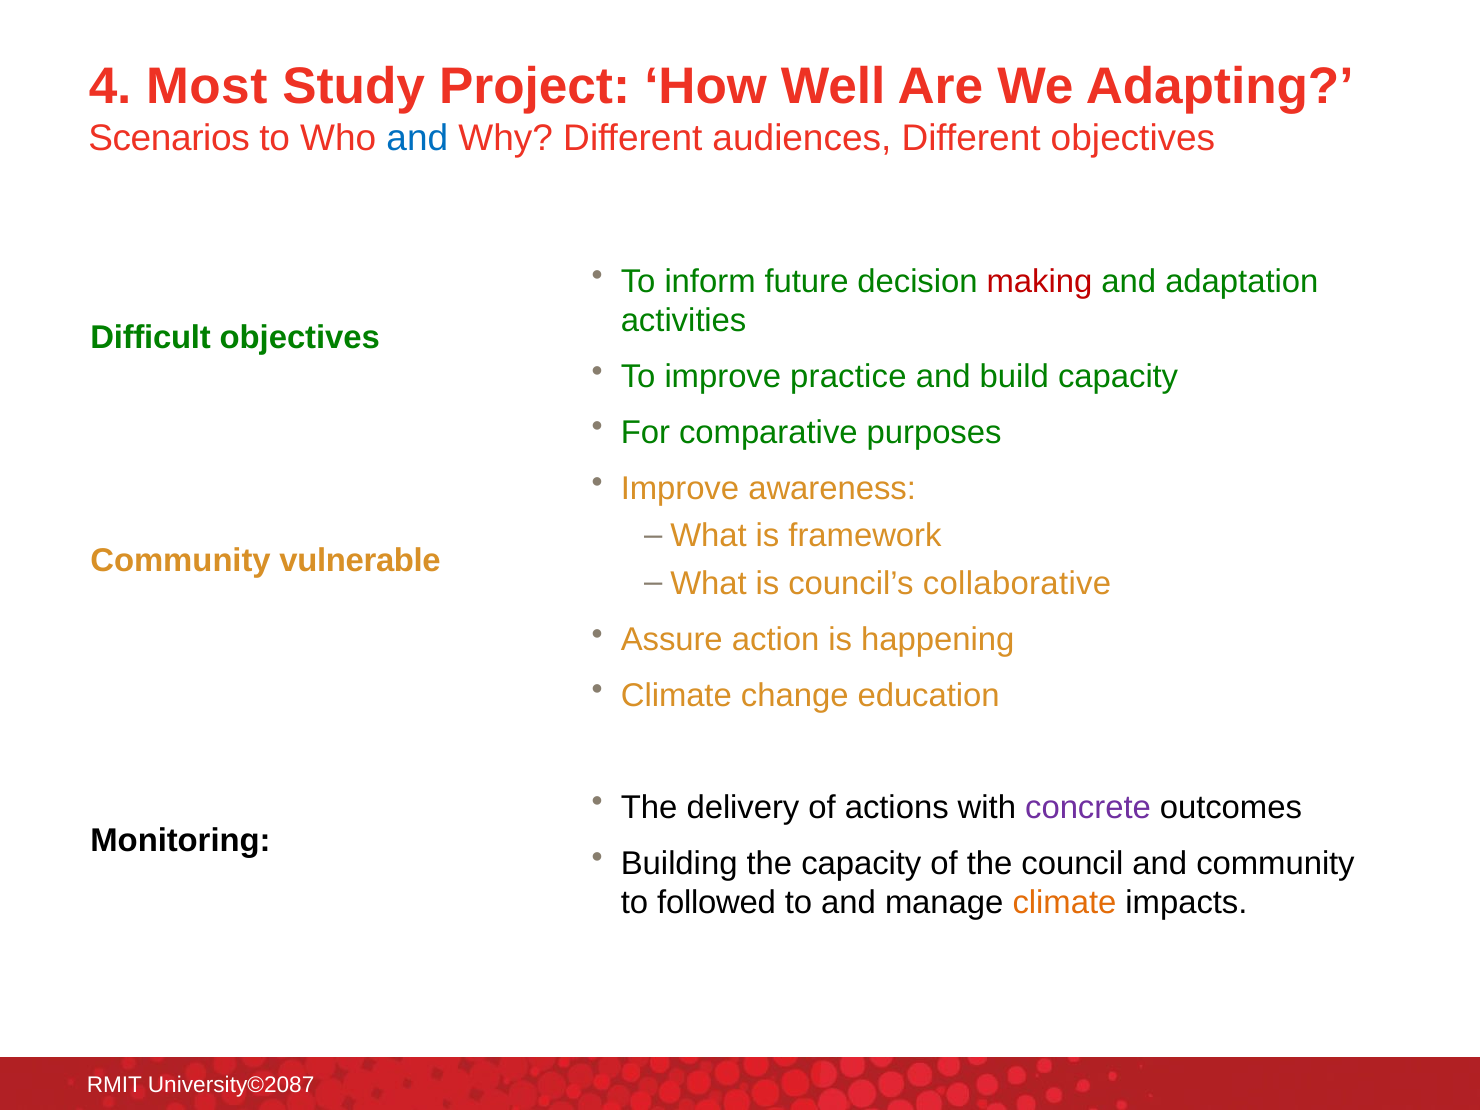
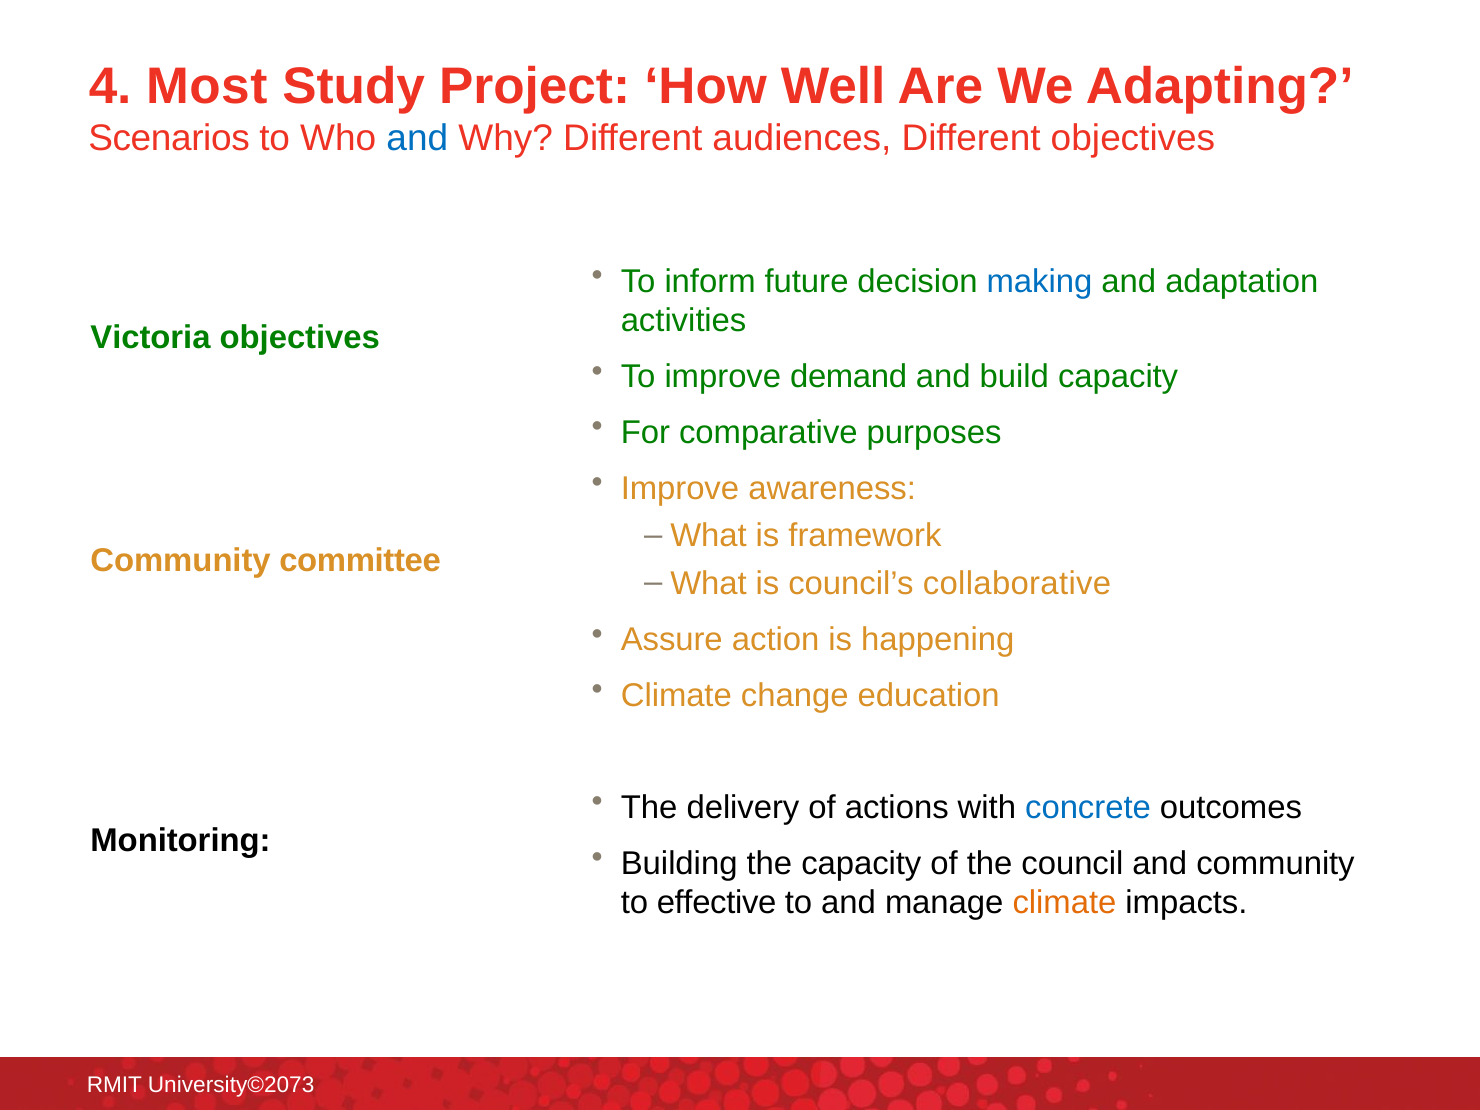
making colour: red -> blue (1040, 281)
Difficult: Difficult -> Victoria (151, 337)
practice: practice -> demand (849, 377)
vulnerable: vulnerable -> committee (360, 561)
concrete colour: purple -> blue (1088, 807)
followed: followed -> effective (717, 903)
University©2087: University©2087 -> University©2073 (231, 1085)
